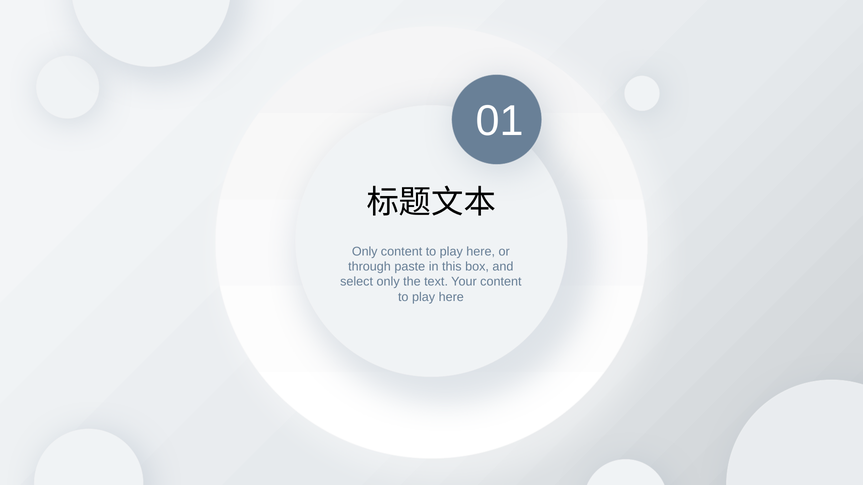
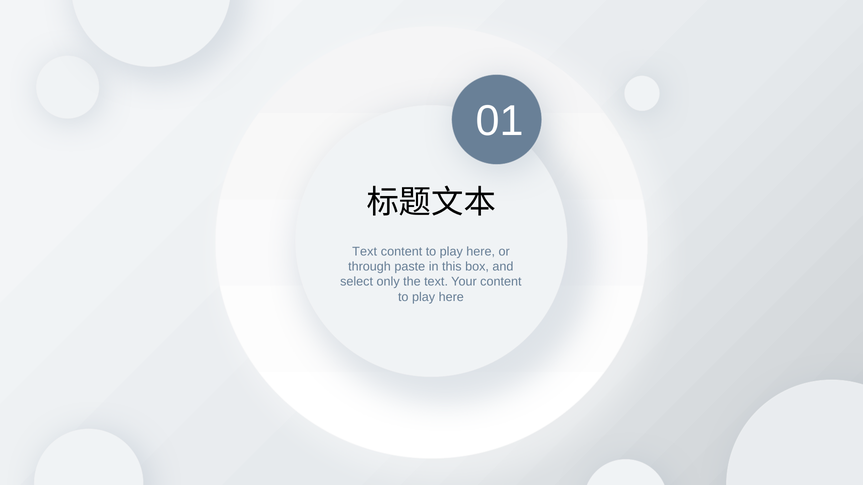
Only: Only -> Text (365, 252)
